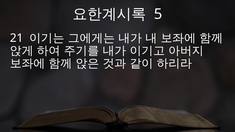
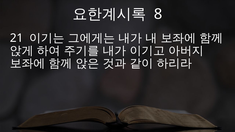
5: 5 -> 8 (158, 14)
